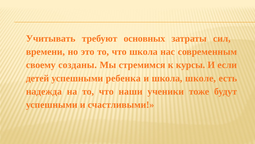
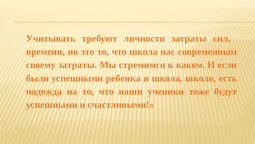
основных: основных -> личности (144, 38)
своему созданы: созданы -> затраты (78, 65)
курсы: курсы -> каком (190, 65)
детей: детей -> были (37, 78)
